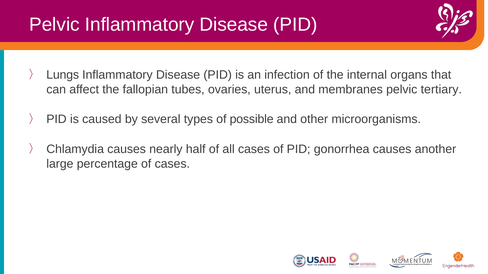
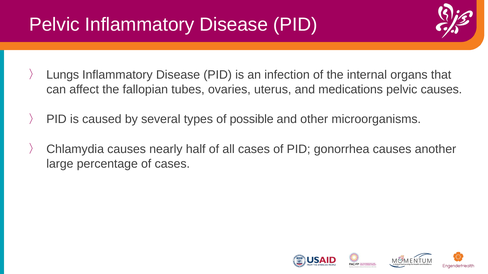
membranes: membranes -> medications (351, 90)
pelvic tertiary: tertiary -> causes (441, 90)
